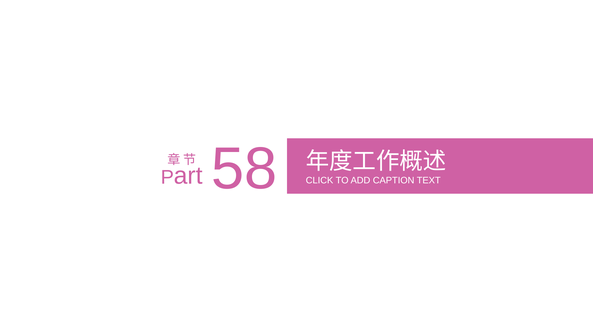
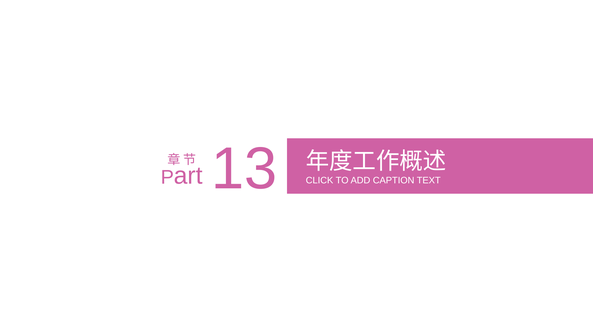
58: 58 -> 13 (244, 169)
